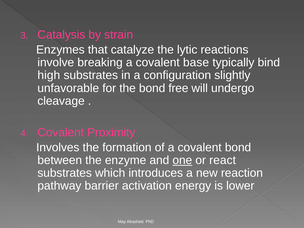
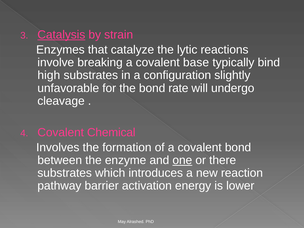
Catalysis underline: none -> present (61, 35)
free: free -> rate (178, 88)
Proximity: Proximity -> Chemical (111, 132)
react: react -> there (223, 160)
